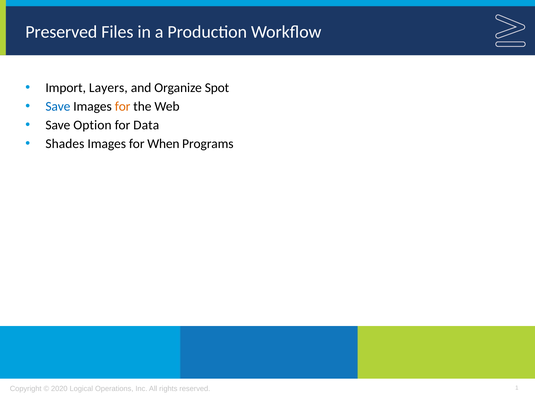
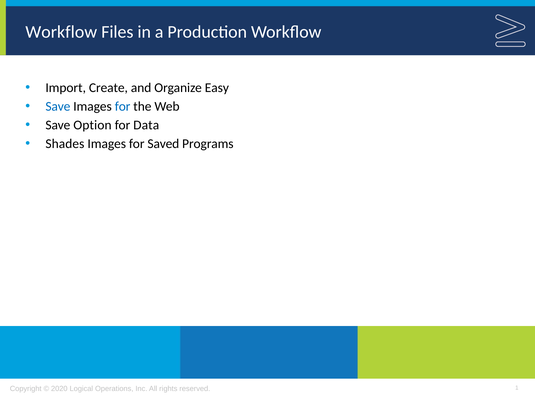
Preserved: Preserved -> Workflow (61, 32)
Layers: Layers -> Create (108, 88)
Spot: Spot -> Easy (217, 88)
for colour: orange -> blue (123, 107)
When: When -> Saved (163, 144)
